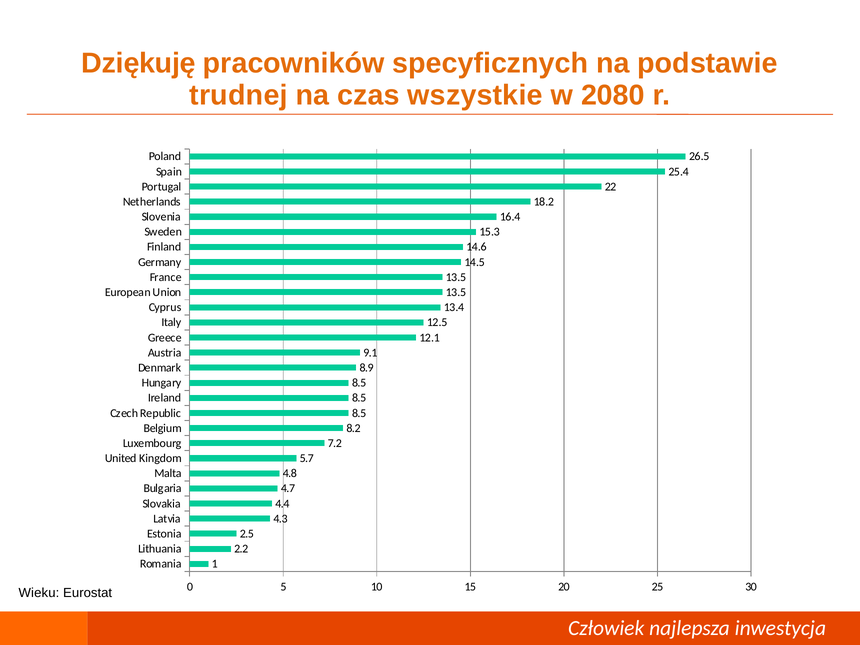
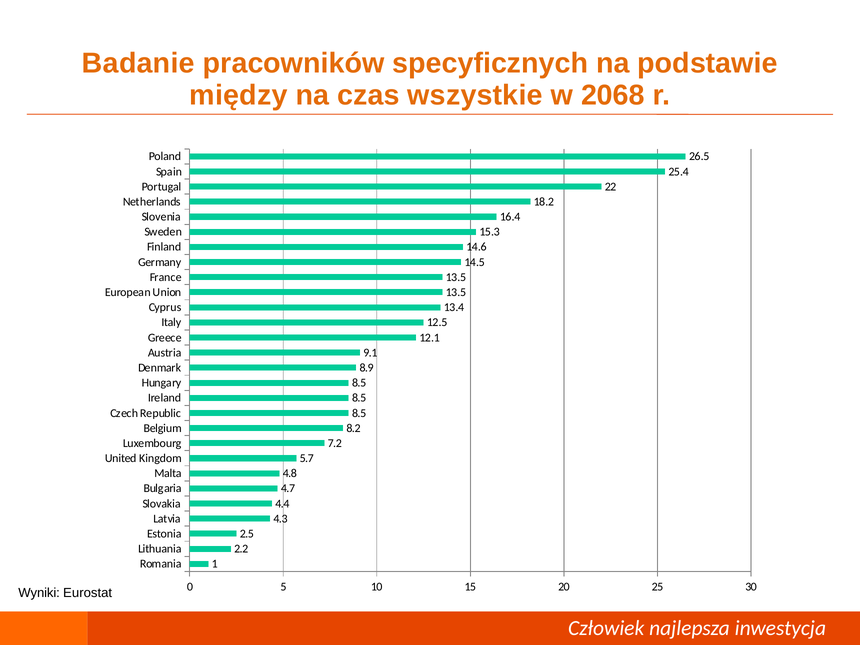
Dziękuję: Dziękuję -> Badanie (138, 64)
trudnej: trudnej -> między (239, 96)
2080: 2080 -> 2068 (613, 96)
Wieku: Wieku -> Wyniki (39, 593)
